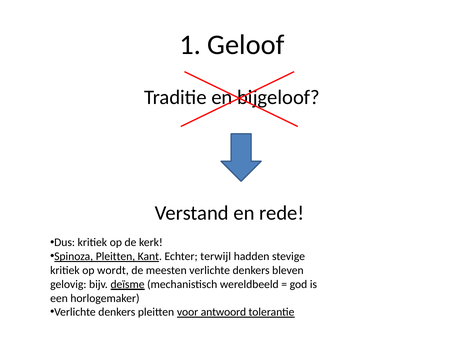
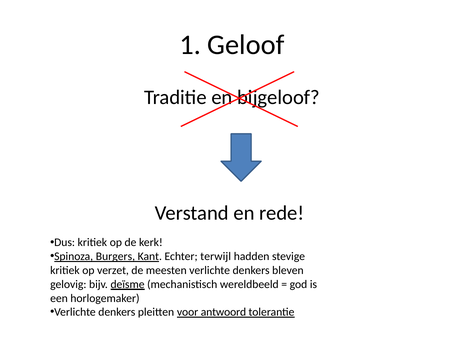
Spinoza Pleitten: Pleitten -> Burgers (115, 256)
wordt: wordt -> verzet (113, 270)
